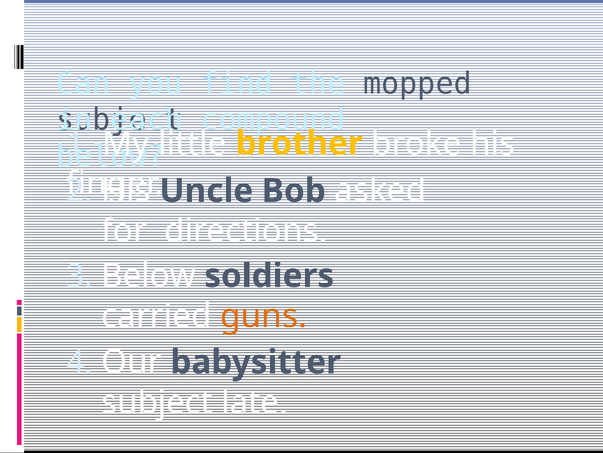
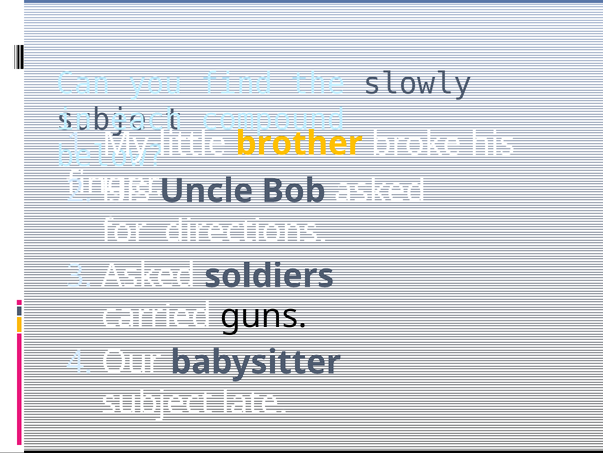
mopped: mopped -> slowly (417, 84)
Below: Below -> Asked (149, 275)
guns colour: orange -> black (264, 316)
